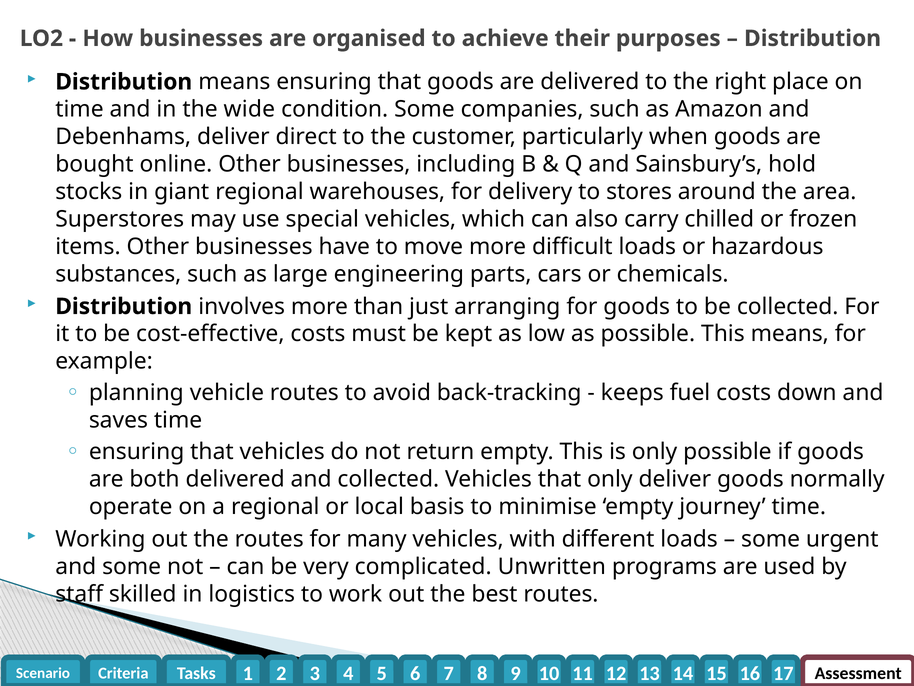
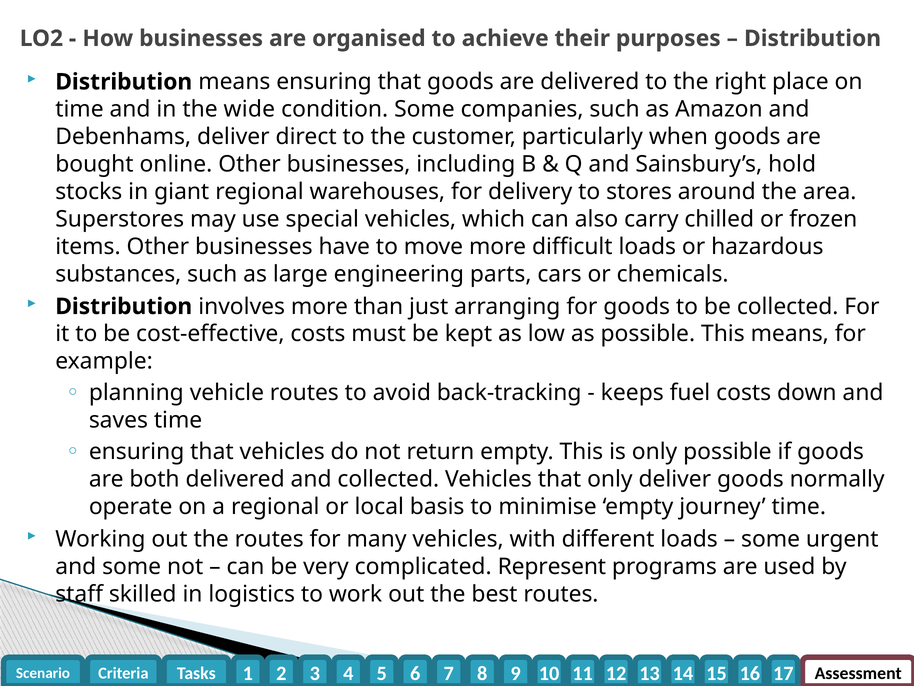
Unwritten: Unwritten -> Represent (552, 566)
